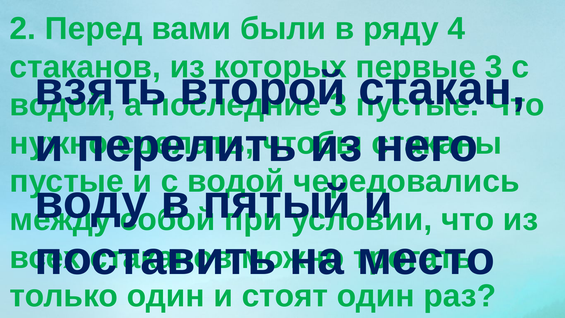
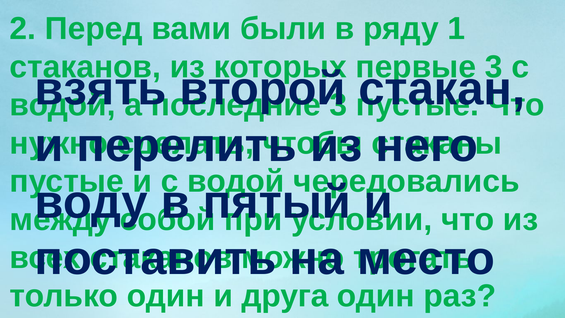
4: 4 -> 1 (456, 29)
стоят: стоят -> друга (285, 296)
